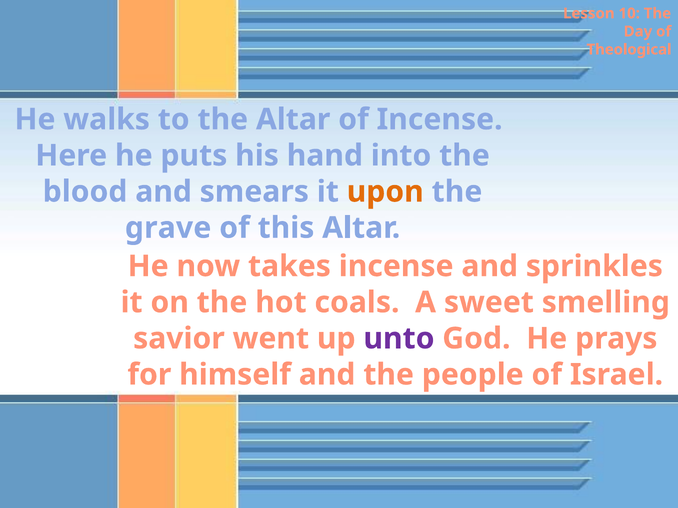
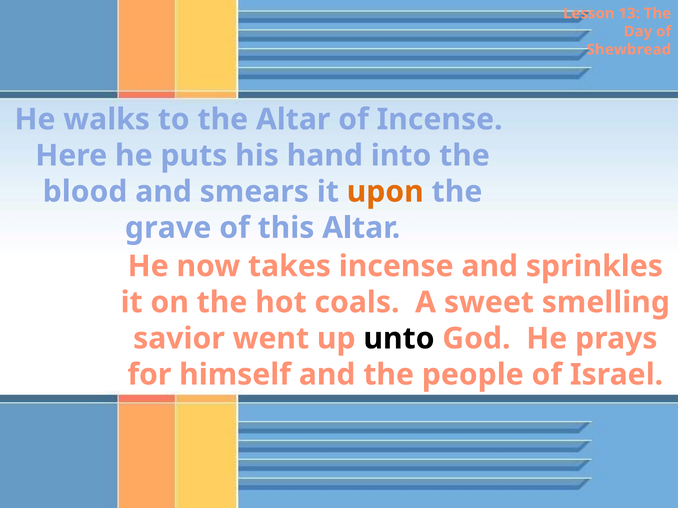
10: 10 -> 13 (629, 13)
Theological: Theological -> Shewbread (629, 50)
unto colour: purple -> black (399, 339)
